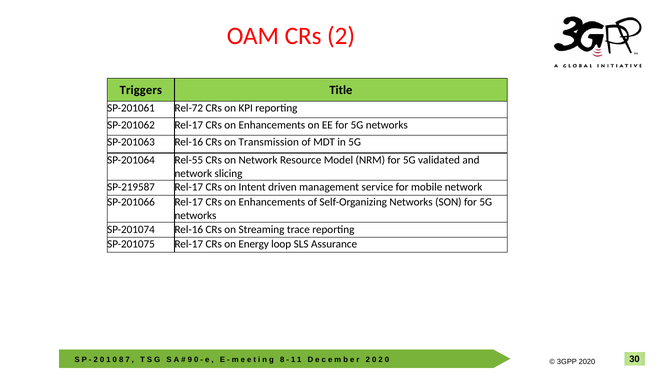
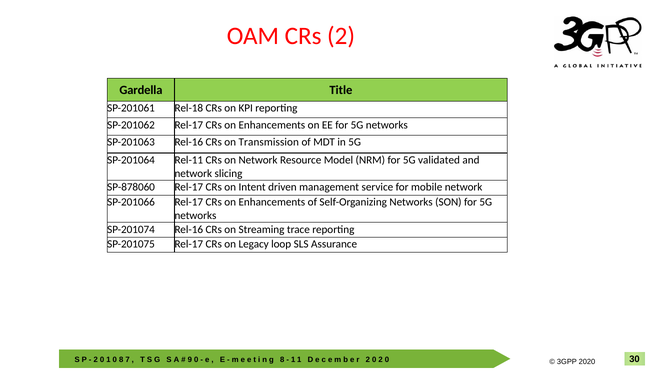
Triggers: Triggers -> Gardella (141, 90)
Rel-72: Rel-72 -> Rel-18 (189, 108)
Rel-55: Rel-55 -> Rel-11 (189, 160)
SP-219587: SP-219587 -> SP-878060 (131, 187)
Energy: Energy -> Legacy (254, 244)
